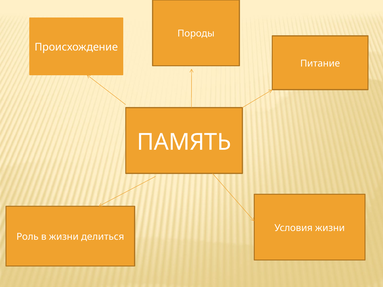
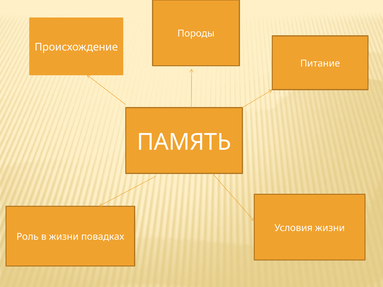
делиться: делиться -> повадках (103, 237)
